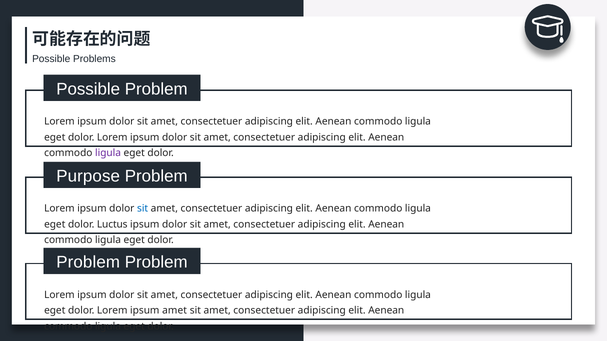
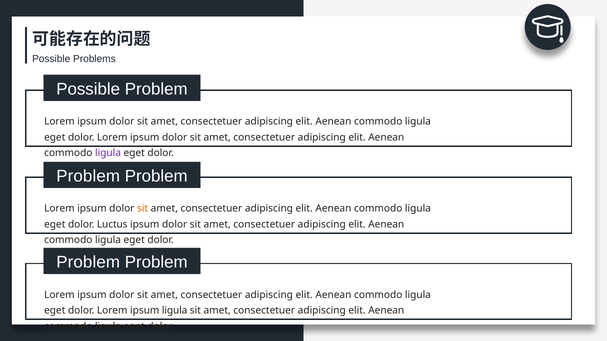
Purpose: Purpose -> Problem (88, 176)
sit colour: blue -> orange (143, 209)
ipsum amet: amet -> ligula (175, 311)
